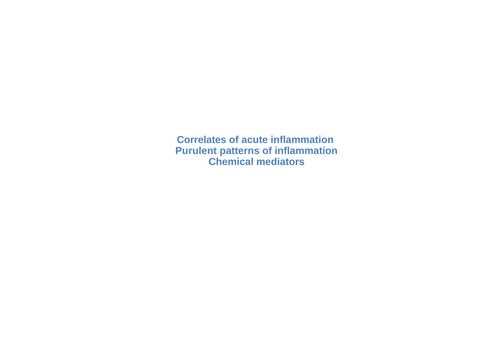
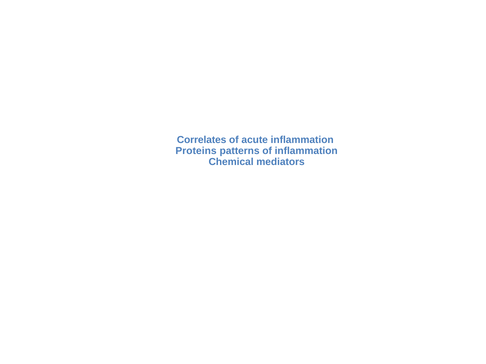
Purulent: Purulent -> Proteins (196, 151)
